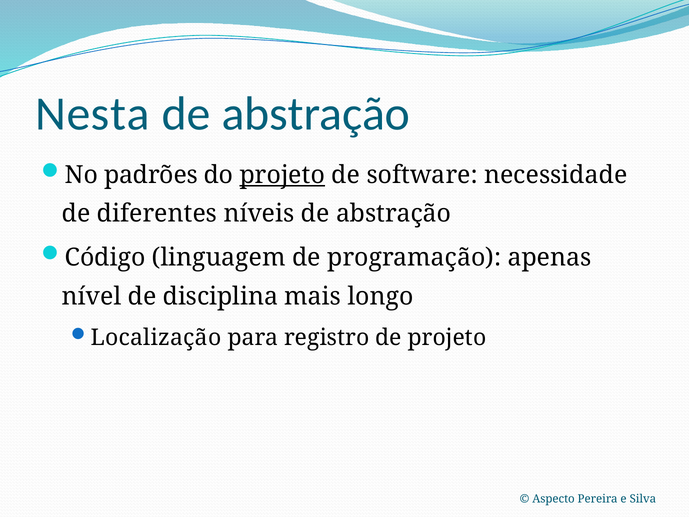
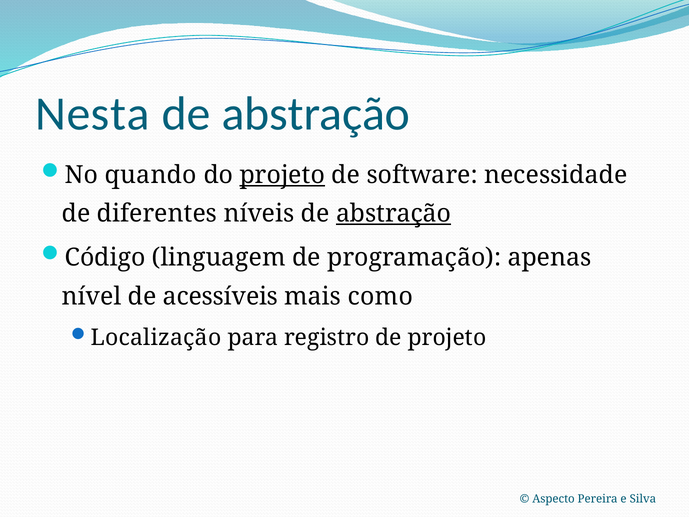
padrões: padrões -> quando (151, 175)
abstração underline: none -> present (394, 214)
disciplina: disciplina -> acessíveis (220, 296)
longo: longo -> como (380, 296)
